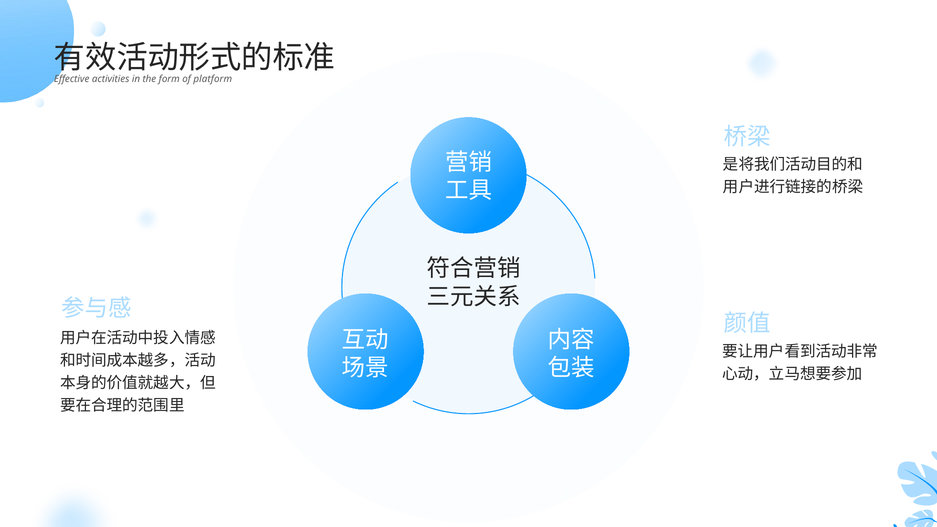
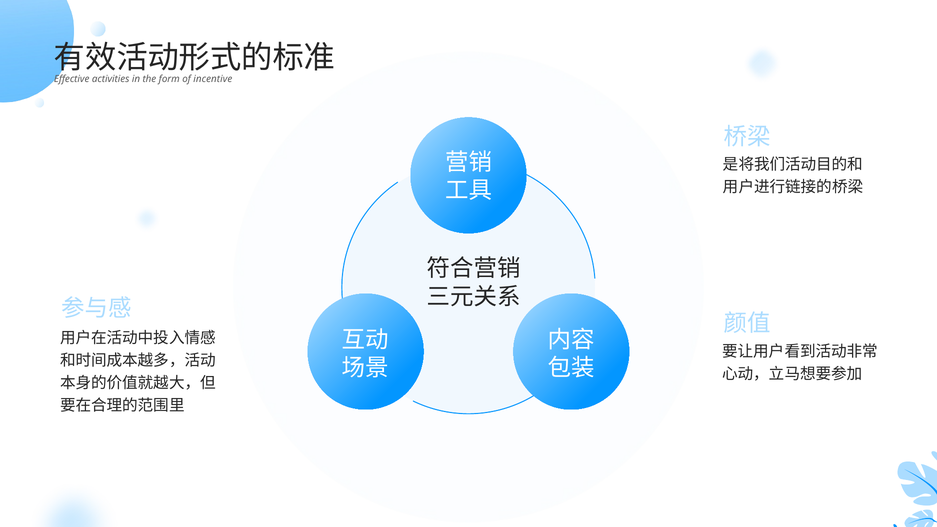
platform: platform -> incentive (213, 79)
